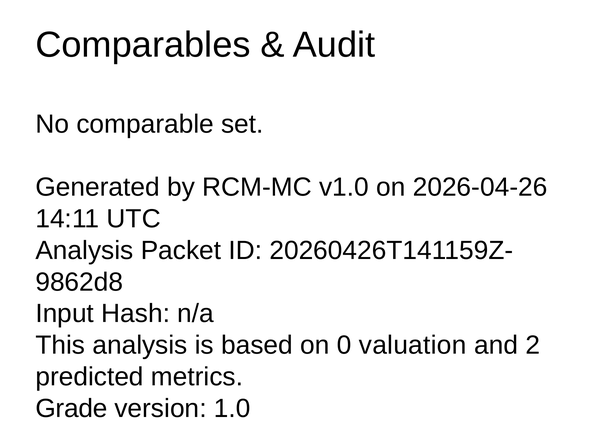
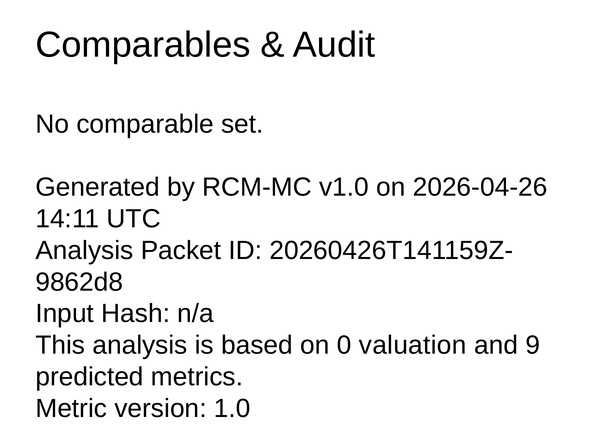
2: 2 -> 9 (533, 345)
Grade: Grade -> Metric (71, 408)
